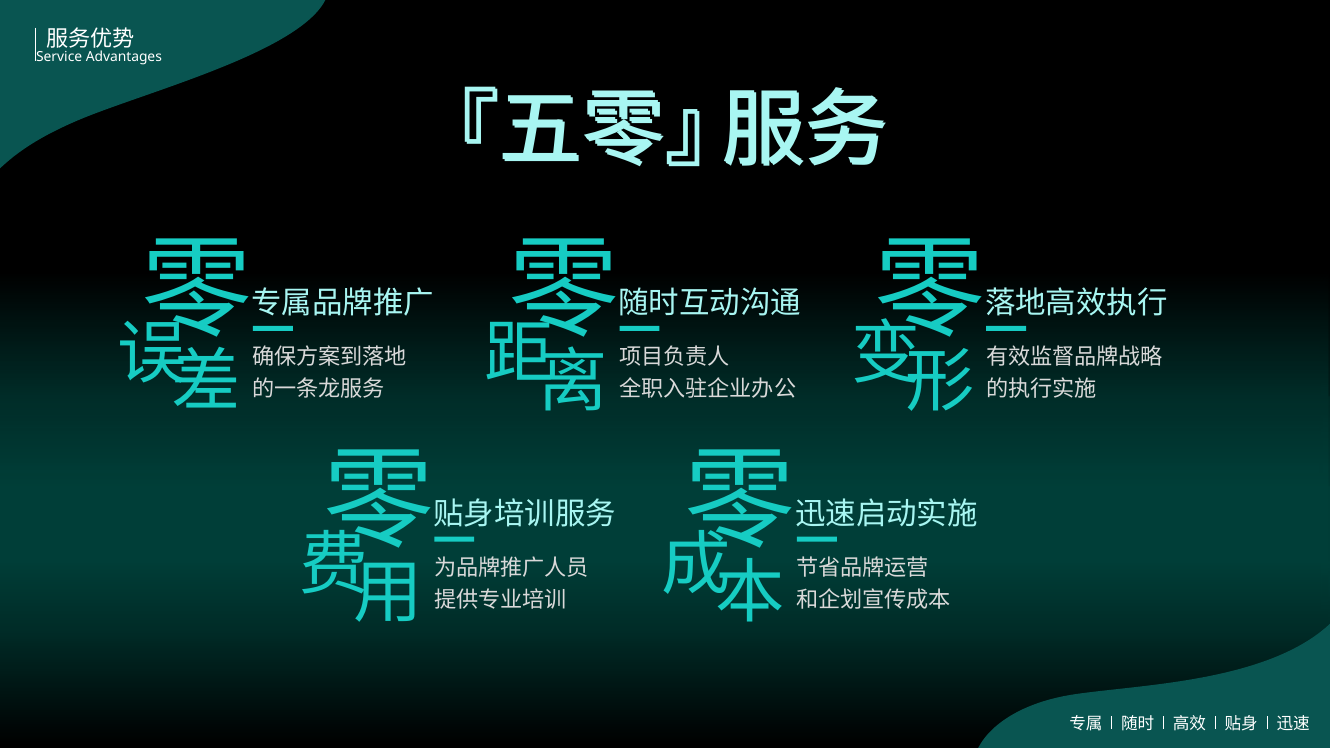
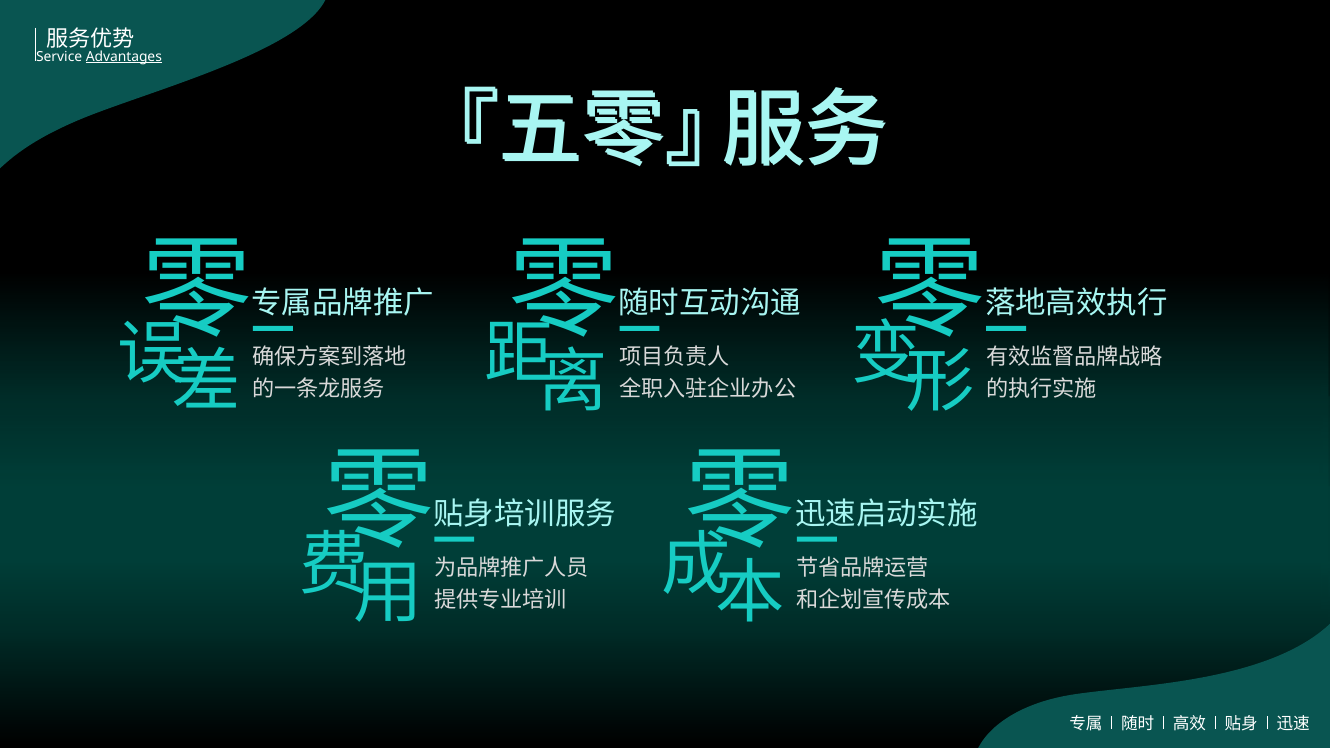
Advantages underline: none -> present (124, 57)
